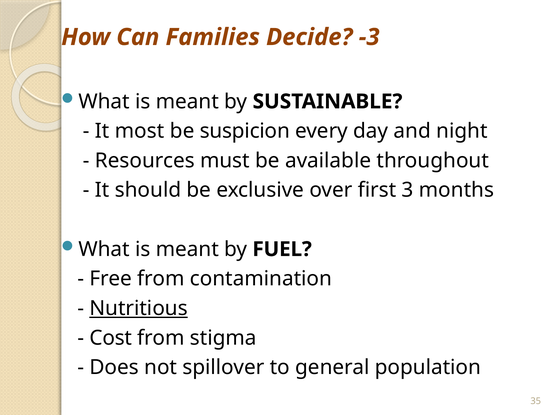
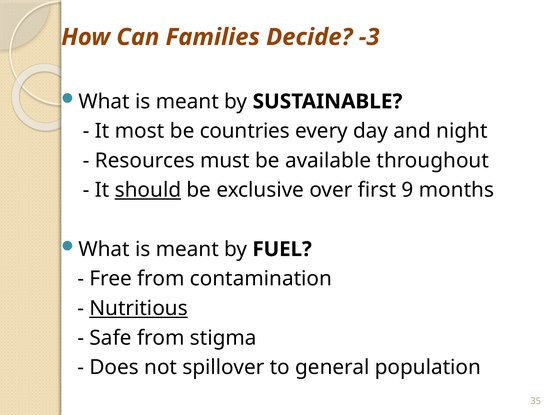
suspicion: suspicion -> countries (245, 131)
should underline: none -> present (148, 190)
3: 3 -> 9 (408, 190)
Cost: Cost -> Safe (111, 338)
